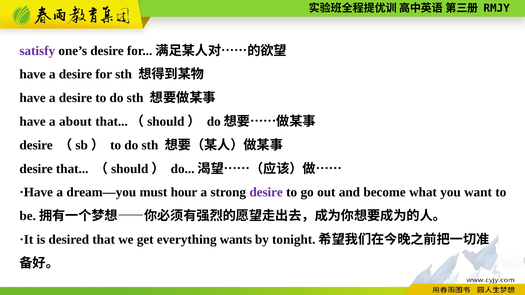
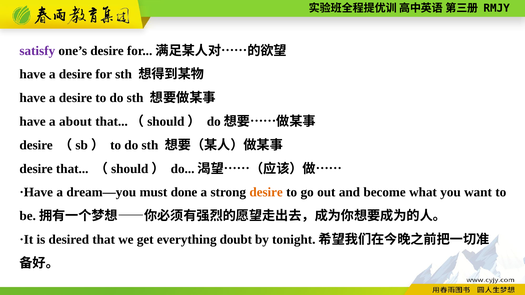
hour: hour -> done (184, 193)
desire colour: purple -> orange (266, 193)
wants: wants -> doubt (236, 240)
